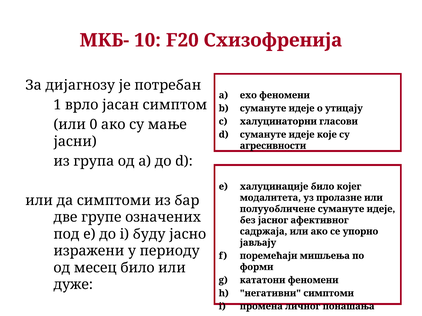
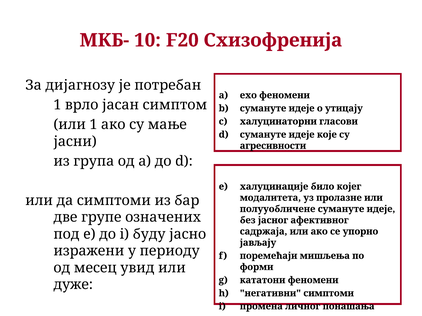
или 0: 0 -> 1 (93, 125)
месец било: било -> увид (137, 268)
